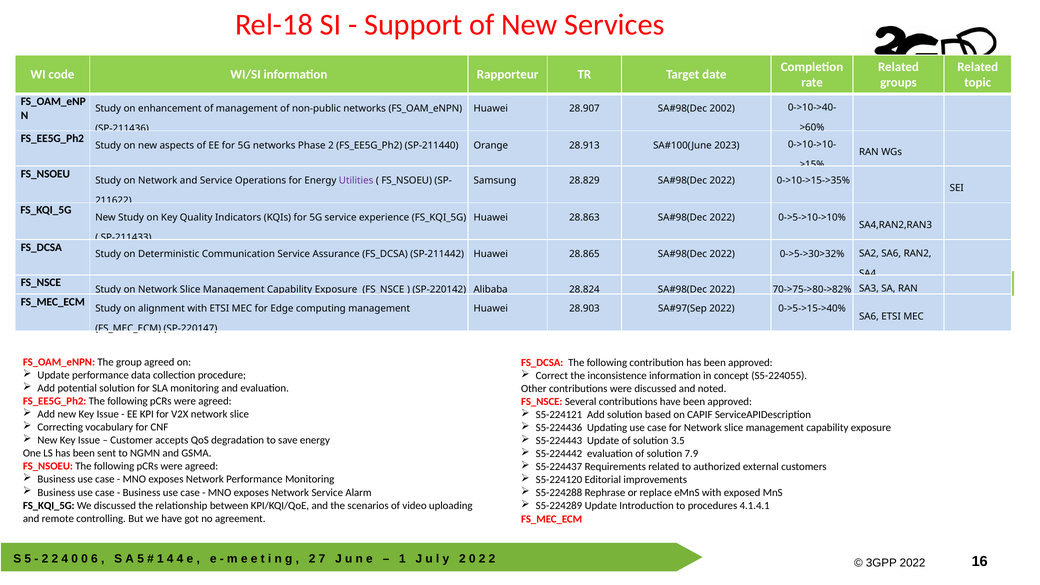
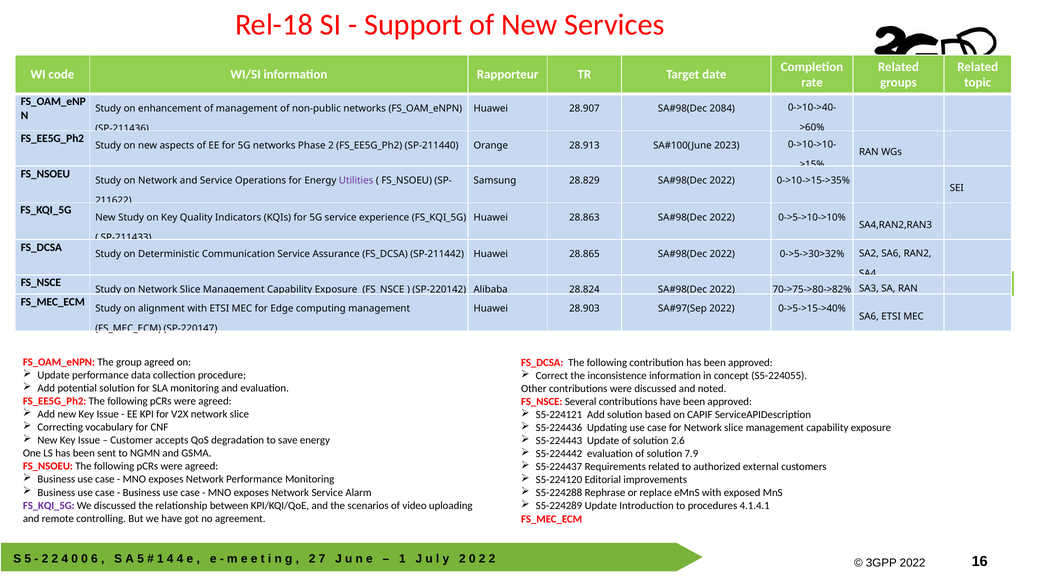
2002: 2002 -> 2084 (722, 109)
3.5: 3.5 -> 2.6 (678, 441)
FS_KQI_5G colour: black -> purple (49, 505)
